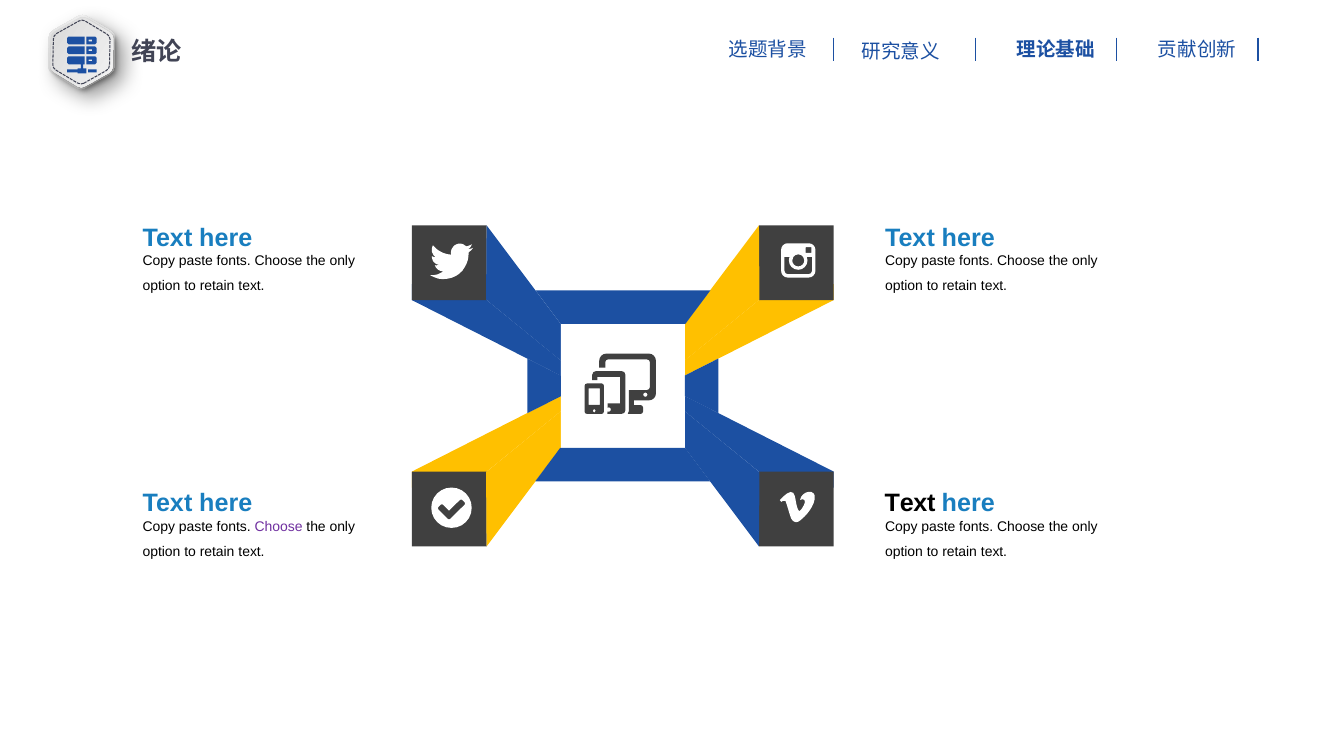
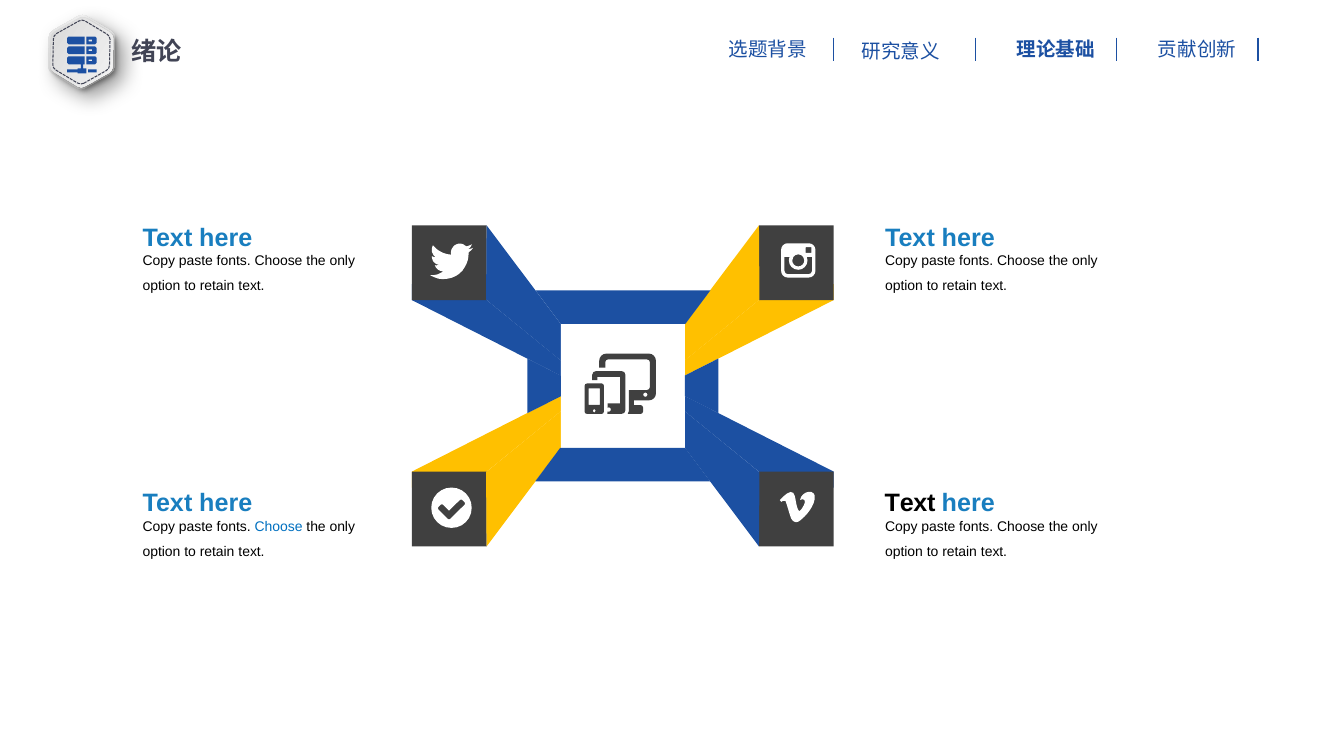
Choose colour: purple -> blue (279, 526)
